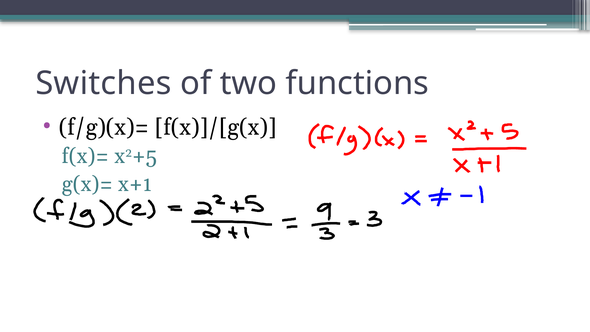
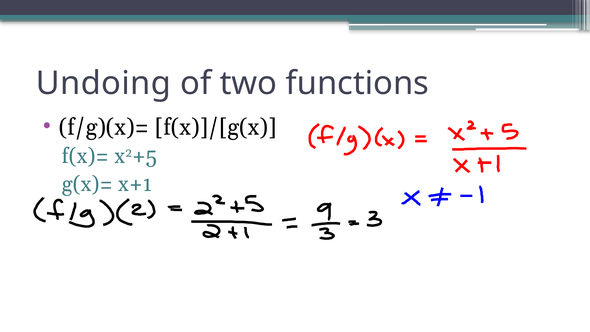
Switches: Switches -> Undoing (103, 83)
